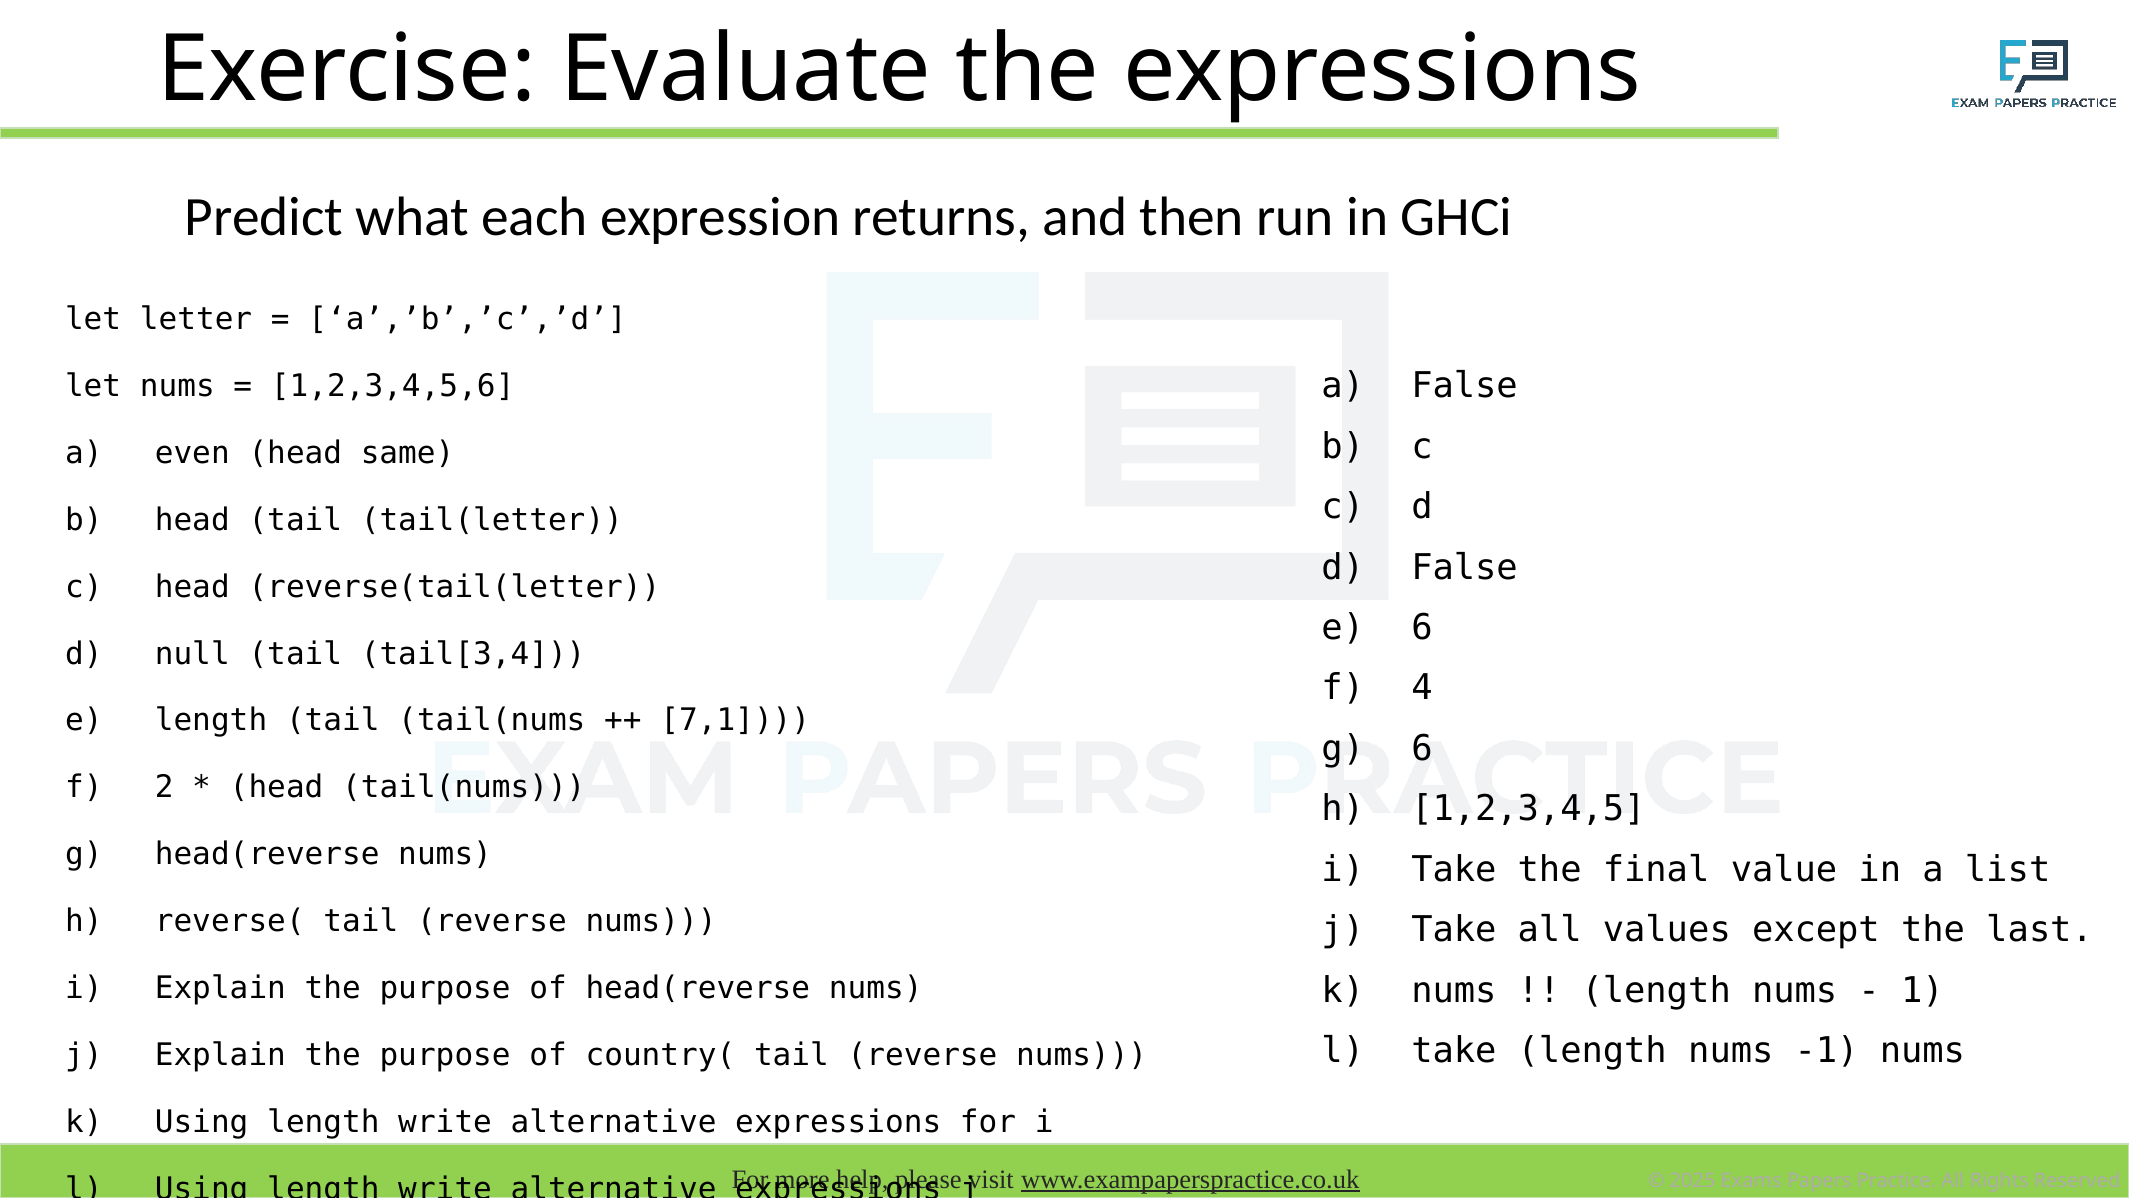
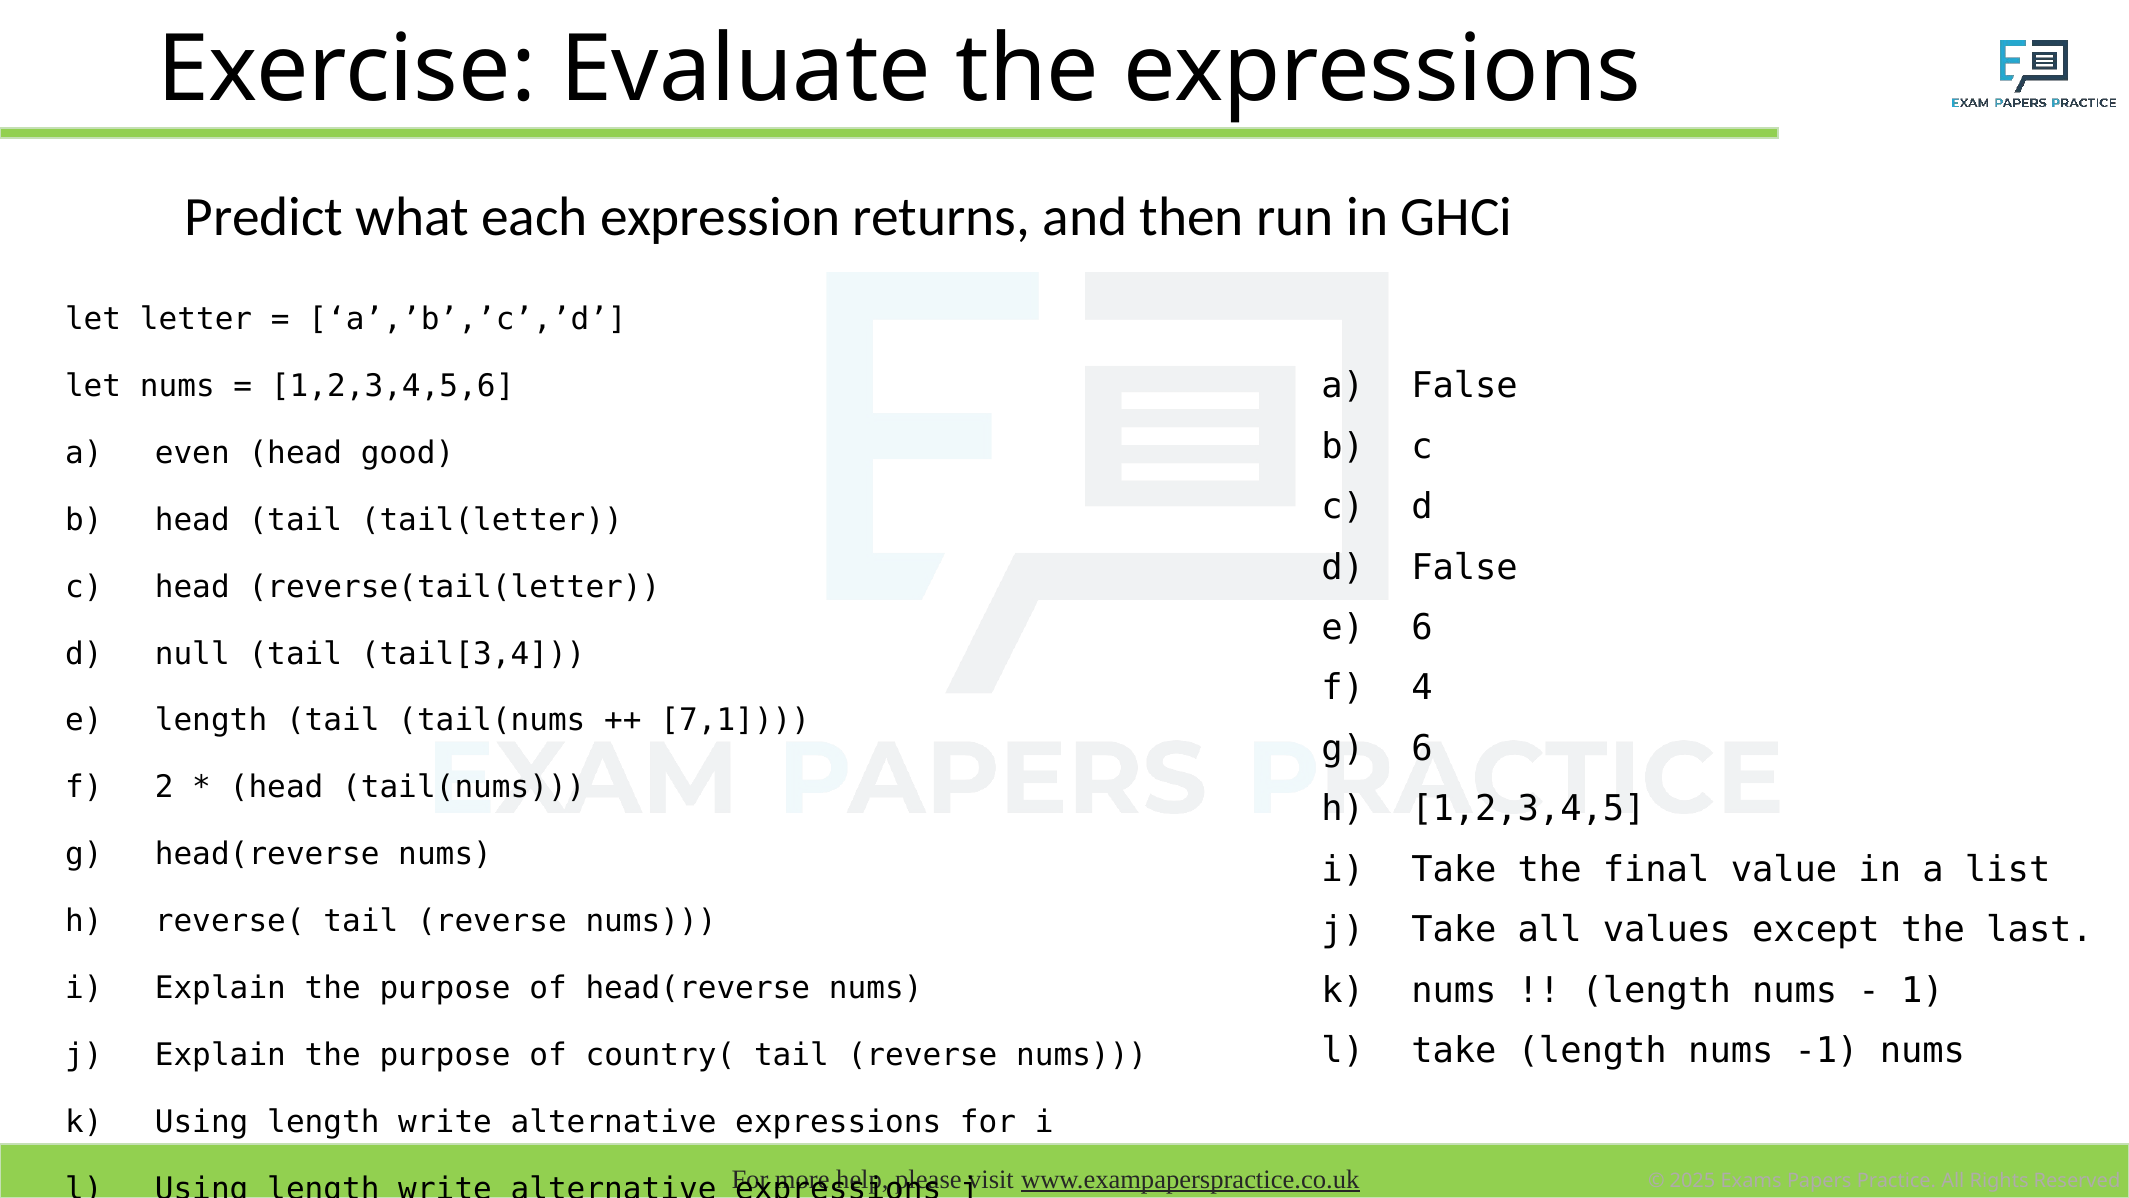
same: same -> good (408, 453)
